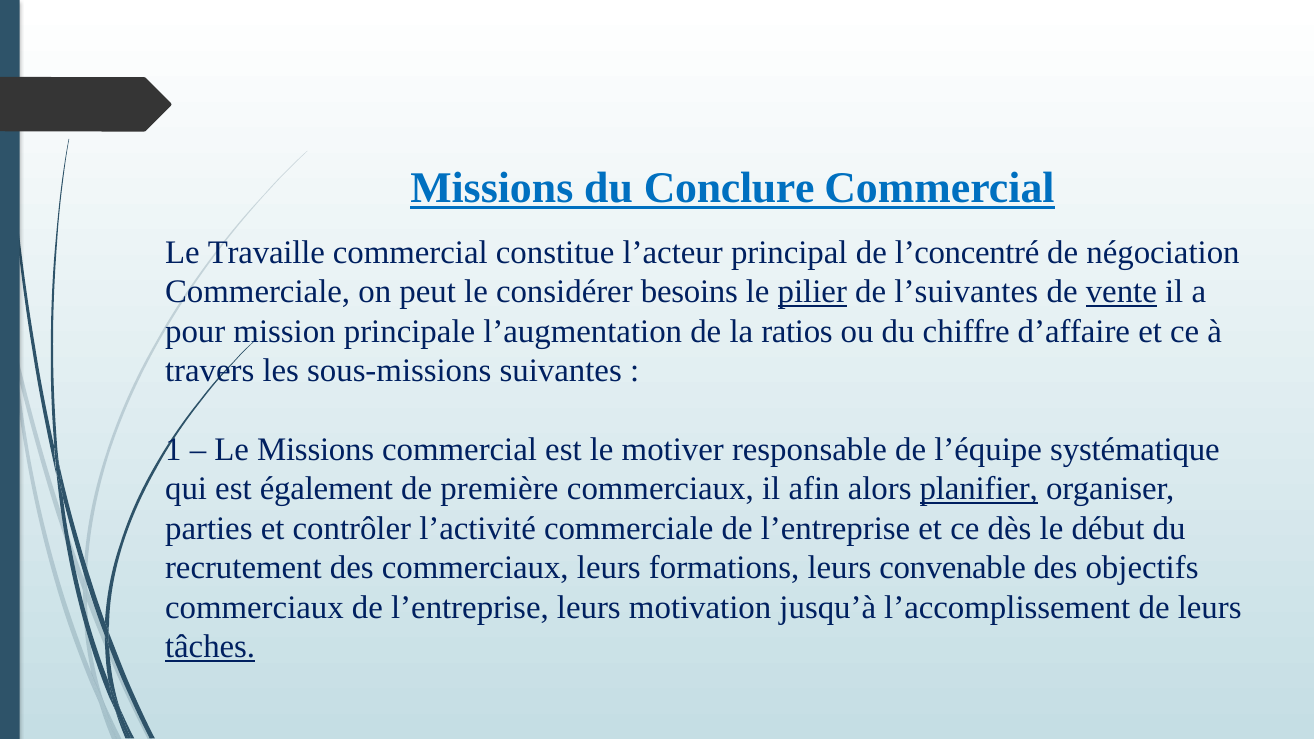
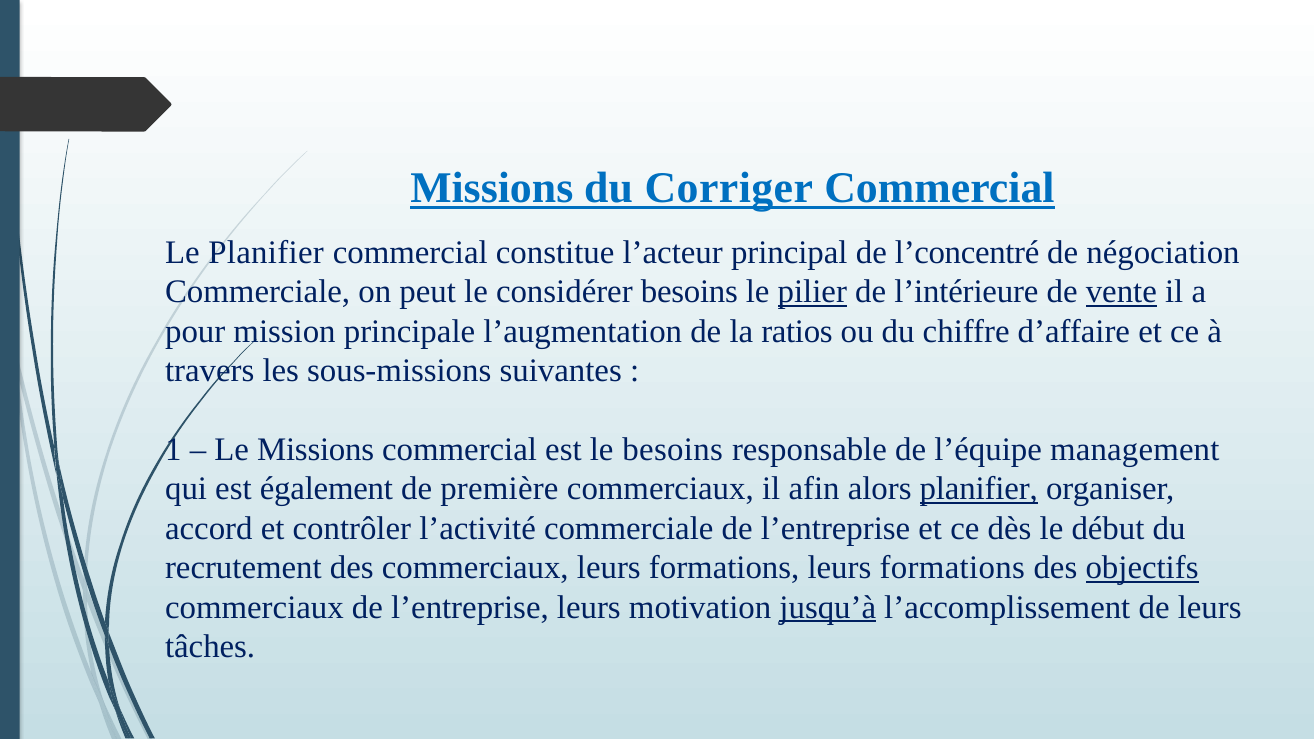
Conclure: Conclure -> Corriger (729, 188)
Le Travaille: Travaille -> Planifier (266, 253)
l’suivantes: l’suivantes -> l’intérieure (966, 292)
le motiver: motiver -> besoins (673, 450)
systématique: systématique -> management (1135, 450)
parties: parties -> accord (209, 528)
formations leurs convenable: convenable -> formations (952, 568)
objectifs underline: none -> present (1142, 568)
jusqu’à underline: none -> present (828, 607)
tâches underline: present -> none (210, 647)
